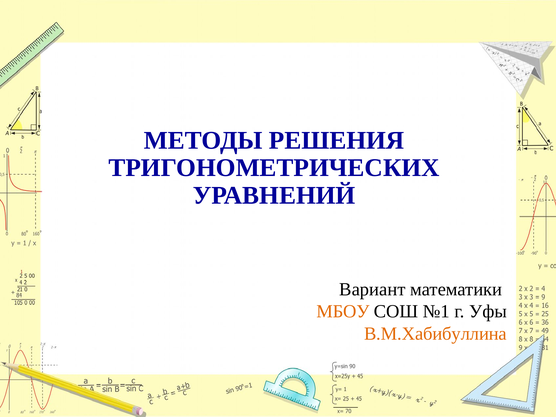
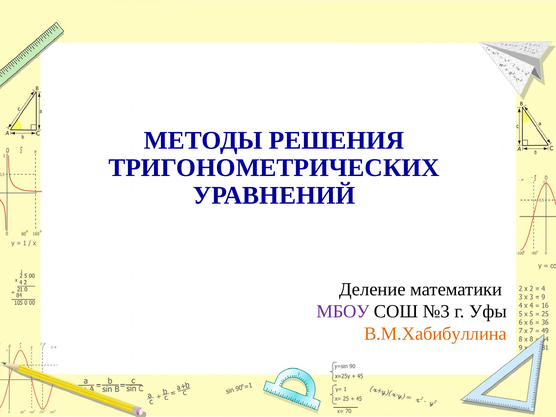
Вариант: Вариант -> Деление (372, 289)
МБОУ colour: orange -> purple (343, 312)
№1: №1 -> №3 (436, 312)
